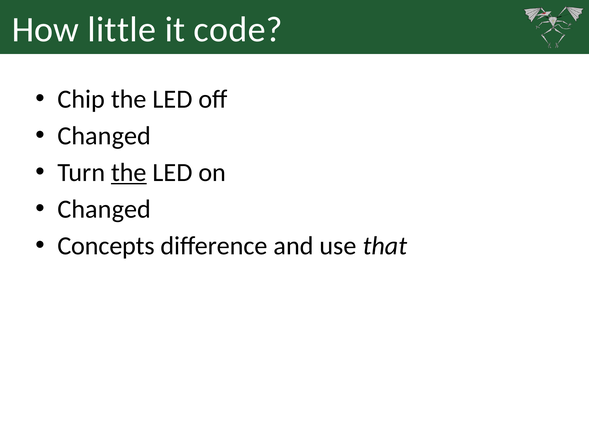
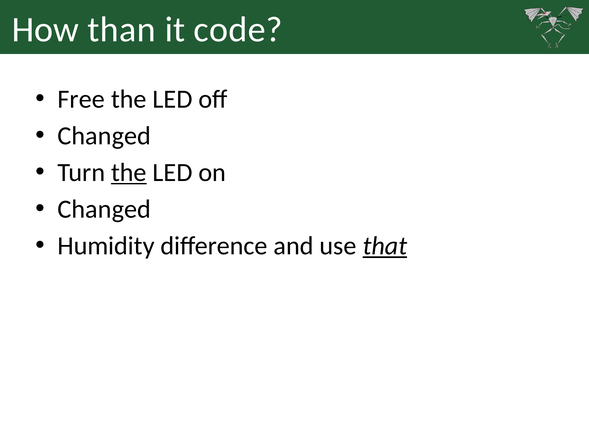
little: little -> than (122, 29)
Chip: Chip -> Free (81, 99)
Concepts: Concepts -> Humidity (106, 246)
that underline: none -> present (385, 246)
